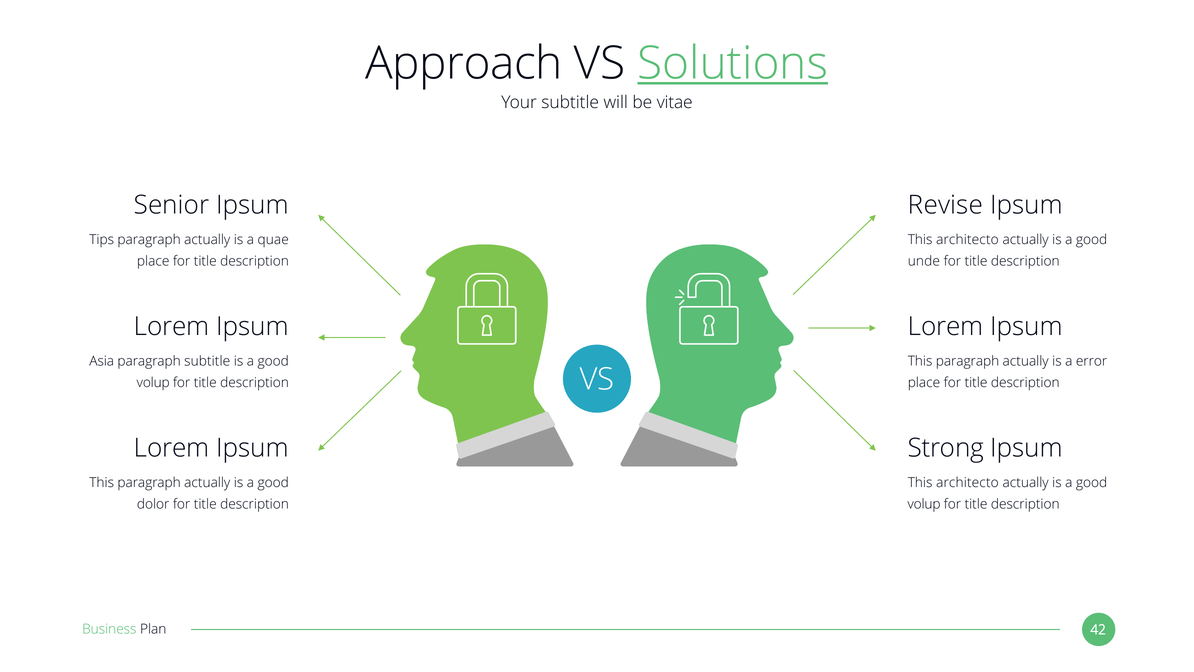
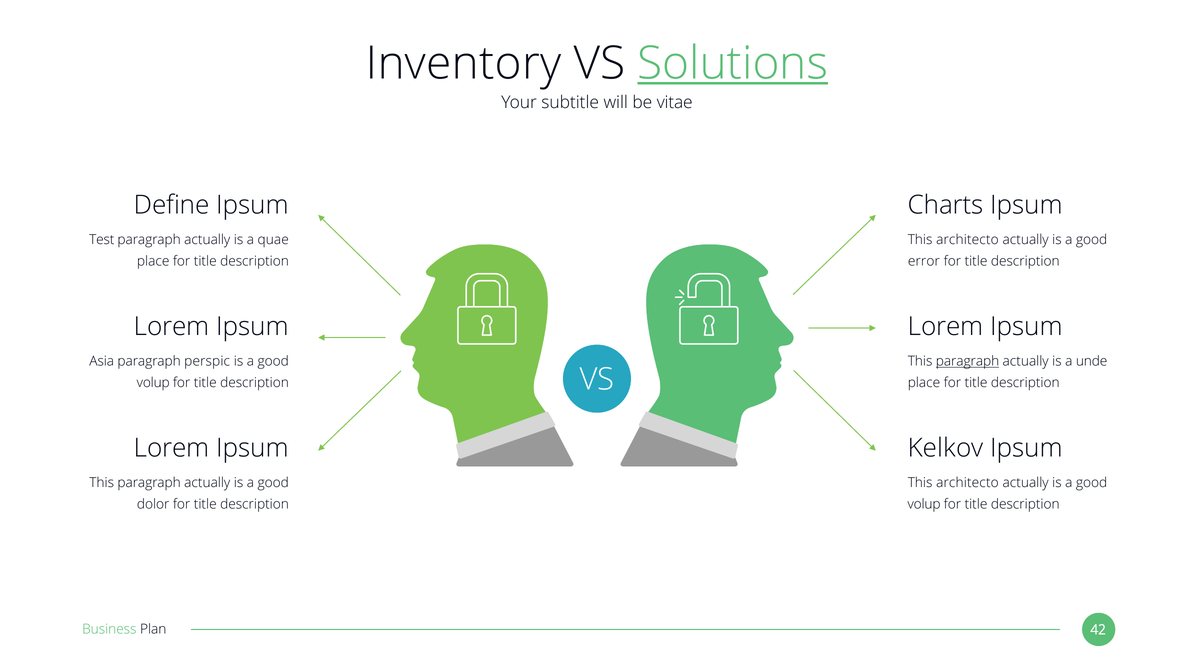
Approach: Approach -> Inventory (464, 63)
Senior: Senior -> Define (172, 205)
Revise: Revise -> Charts (946, 205)
Tips: Tips -> Test (102, 240)
unde: unde -> error (924, 261)
paragraph subtitle: subtitle -> perspic (207, 361)
paragraph underline: none -> present (968, 361)
error: error -> unde (1092, 361)
Strong: Strong -> Kelkov (946, 448)
